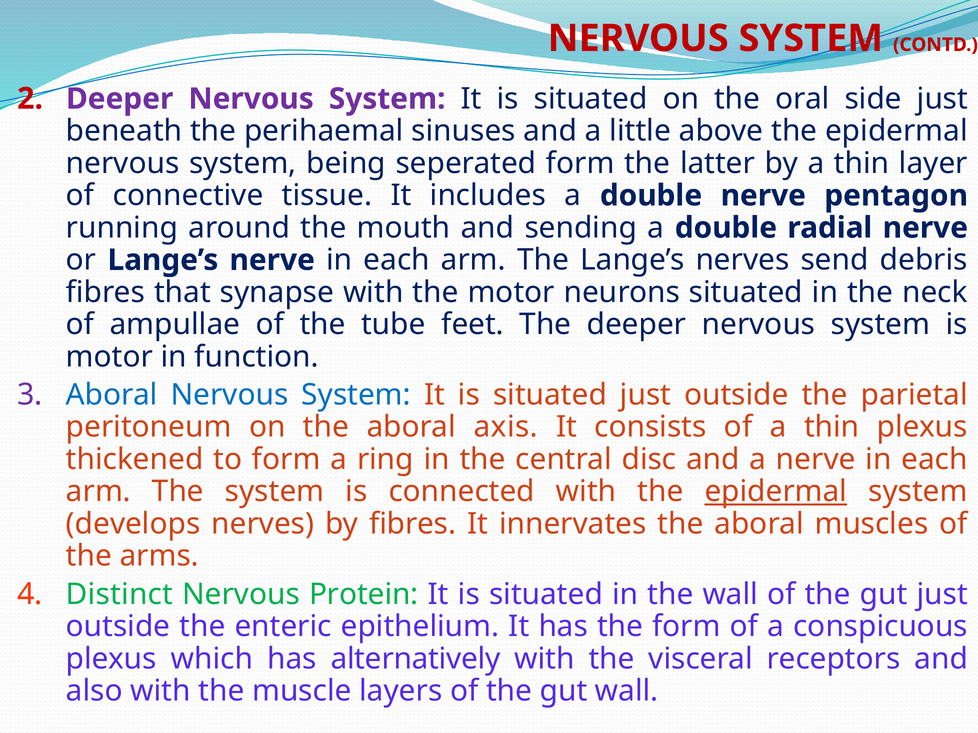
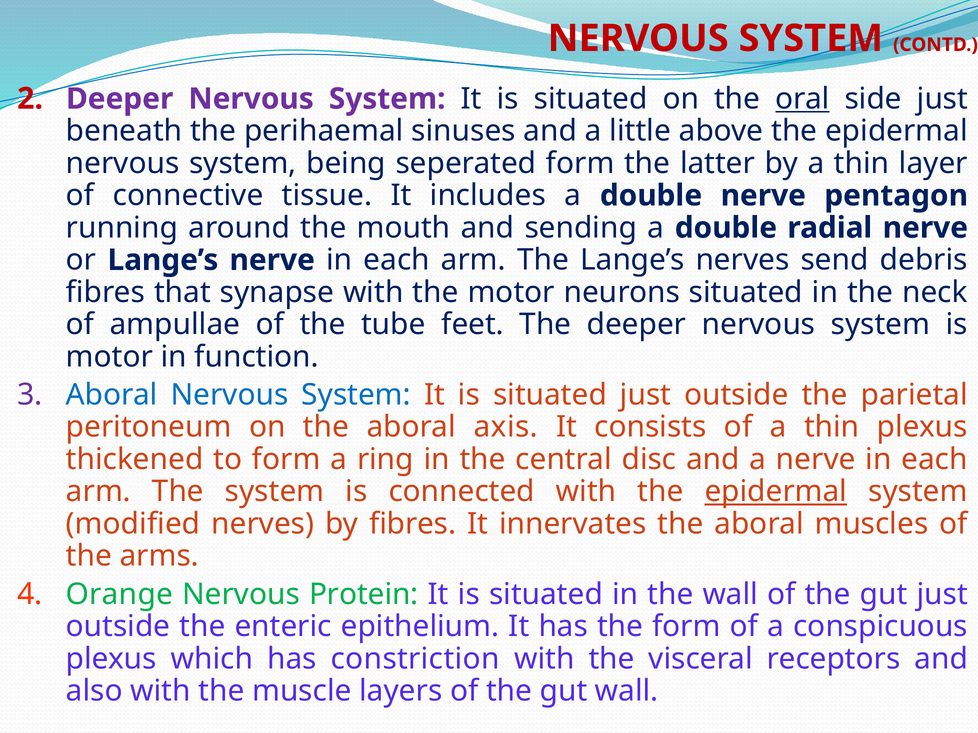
oral underline: none -> present (802, 99)
develops: develops -> modified (133, 524)
Distinct: Distinct -> Orange (119, 595)
alternatively: alternatively -> constriction (415, 659)
